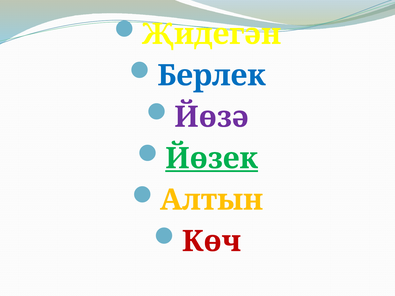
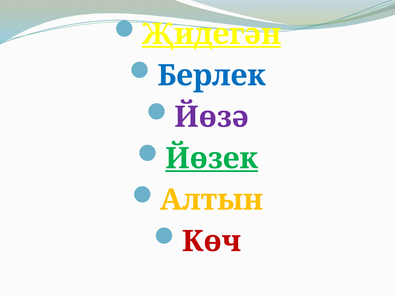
Җидегән underline: none -> present (212, 34)
